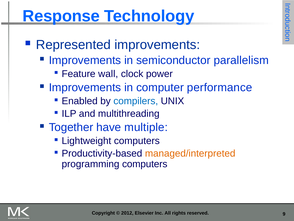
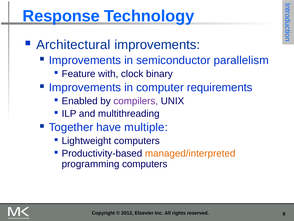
Represented: Represented -> Architectural (73, 45)
wall: wall -> with (108, 74)
power: power -> binary (159, 74)
performance: performance -> requirements (220, 87)
compilers colour: blue -> purple (136, 101)
